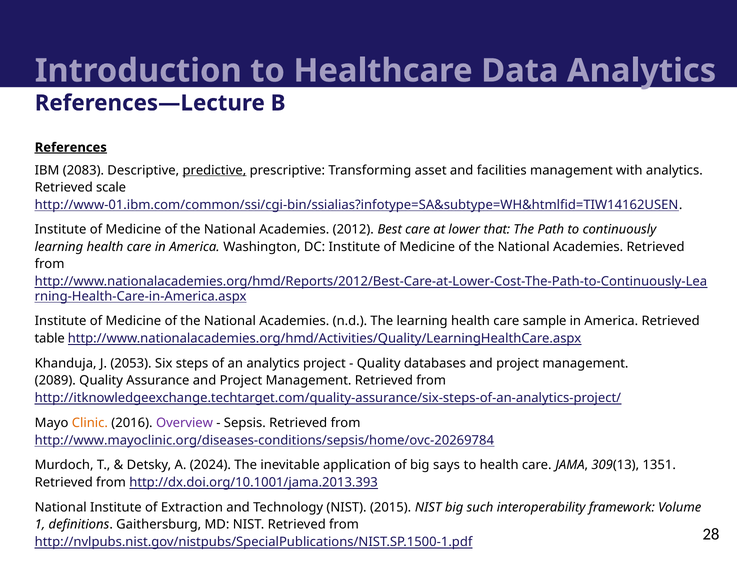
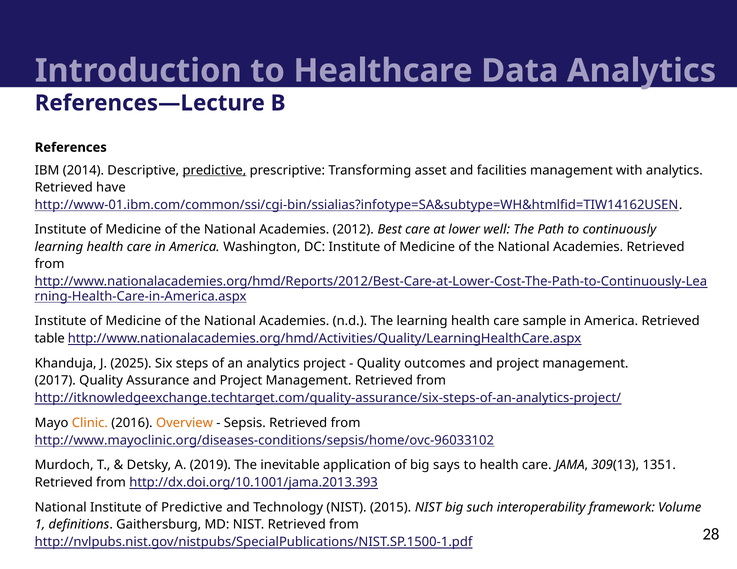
References underline: present -> none (71, 148)
2083: 2083 -> 2014 (83, 170)
scale: scale -> have (111, 188)
that: that -> well (497, 230)
2053: 2053 -> 2025 (131, 364)
databases: databases -> outcomes (435, 364)
2089: 2089 -> 2017 (55, 381)
Overview colour: purple -> orange (184, 423)
http://www.mayoclinic.org/diseases-conditions/sepsis/home/ovc-20269784: http://www.mayoclinic.org/diseases-conditions/sepsis/home/ovc-20269784 -> http://www.mayoclinic.org/diseases-conditions/sepsis/home/ovc-96033102 (264, 441)
2024: 2024 -> 2019 (210, 466)
of Extraction: Extraction -> Predictive (192, 508)
